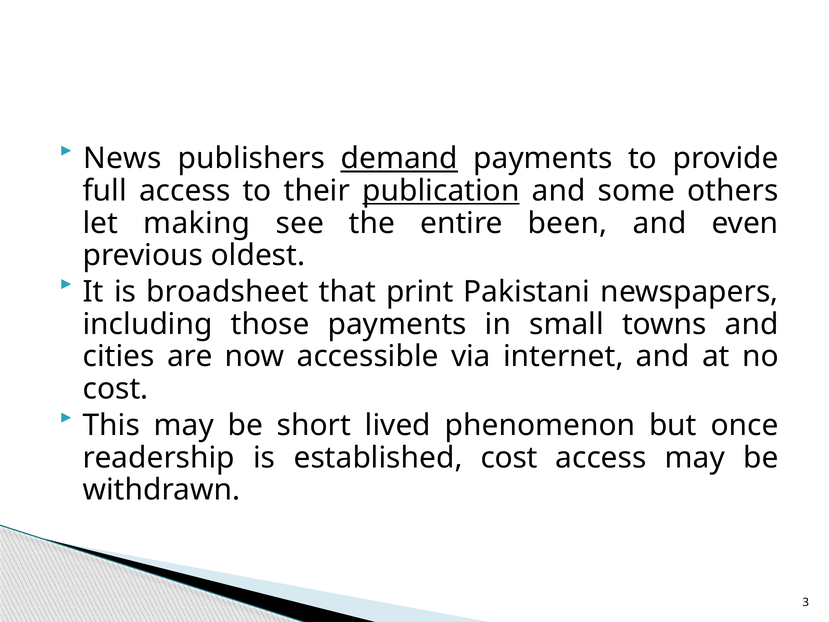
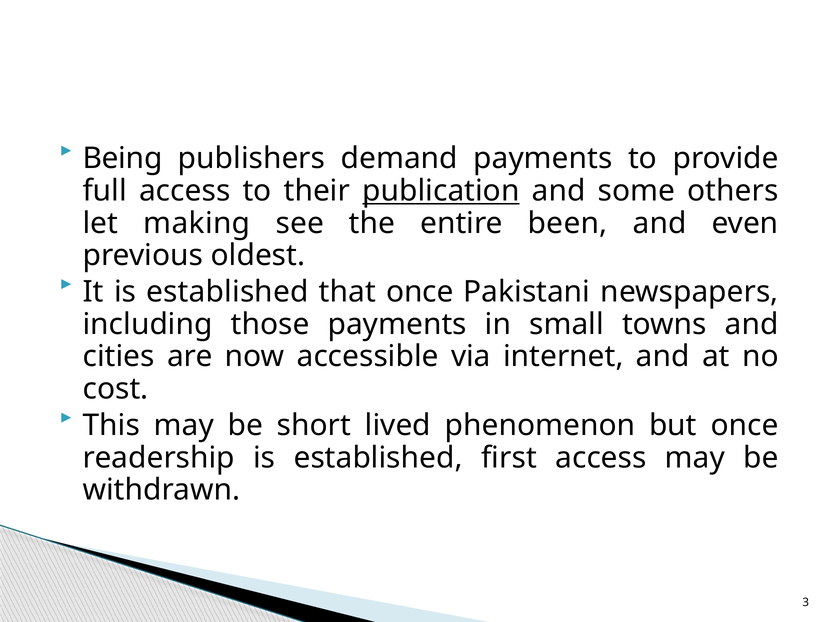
News: News -> Being (123, 158)
demand underline: present -> none (399, 158)
It is broadsheet: broadsheet -> established (227, 292)
that print: print -> once (420, 292)
established cost: cost -> first (509, 457)
